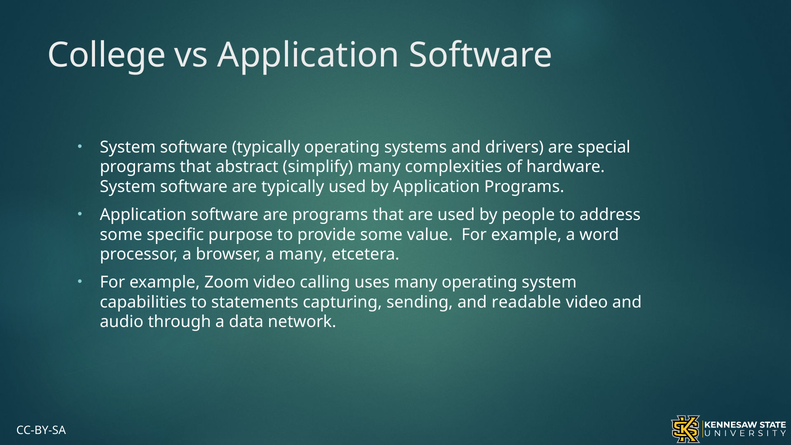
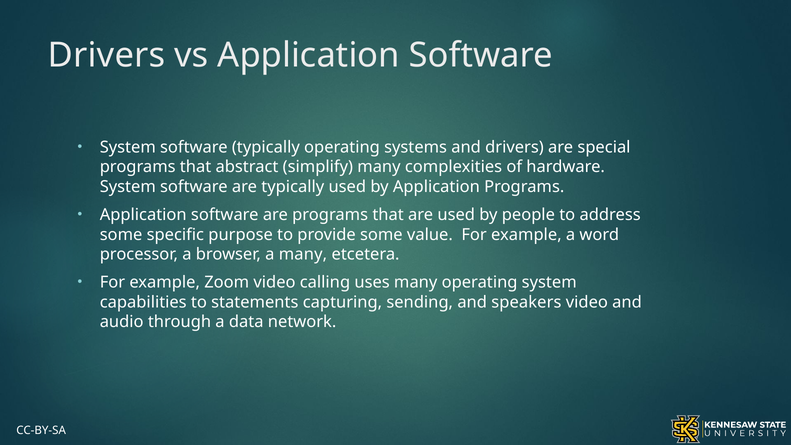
College: College -> Drivers (107, 56)
readable: readable -> speakers (526, 302)
